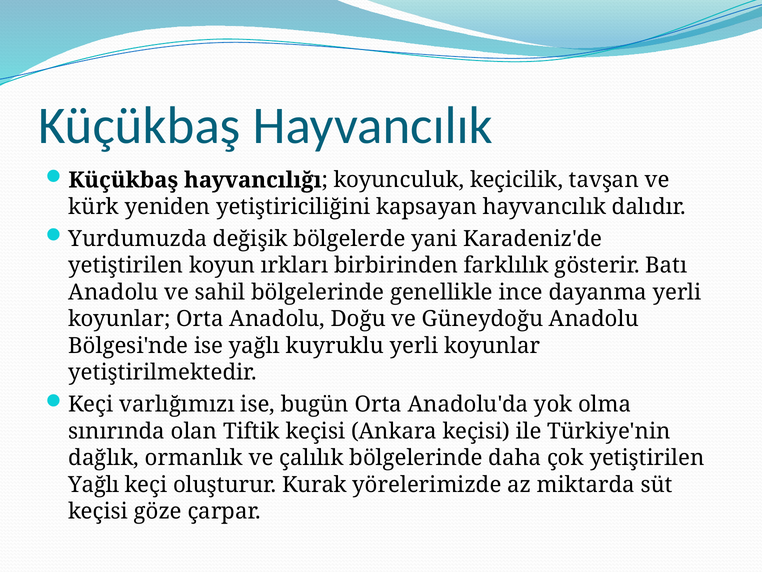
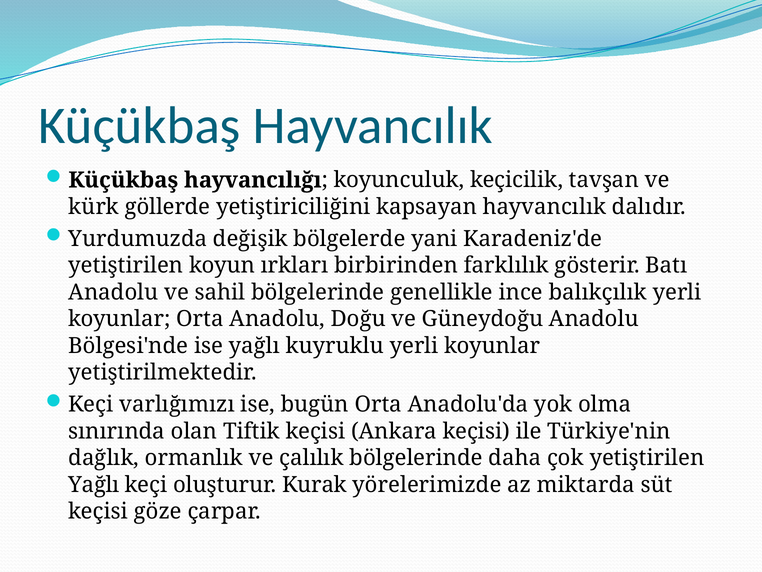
yeniden: yeniden -> göllerde (168, 207)
dayanma: dayanma -> balıkçılık (598, 292)
